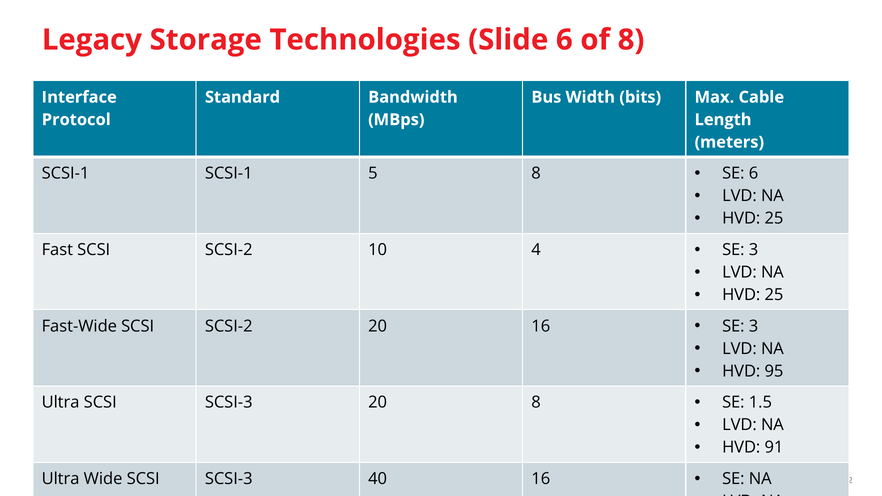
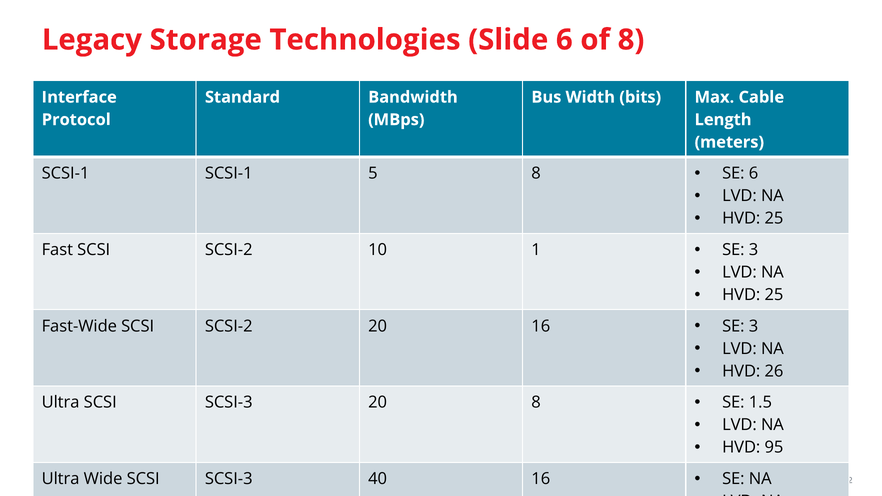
4: 4 -> 1 (536, 250)
95: 95 -> 26 (774, 371)
91: 91 -> 95 (774, 448)
